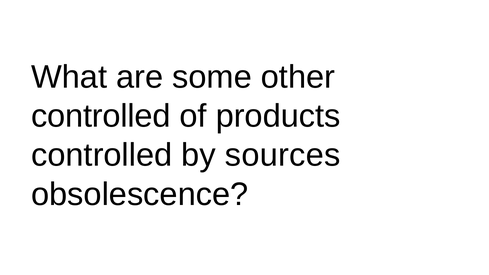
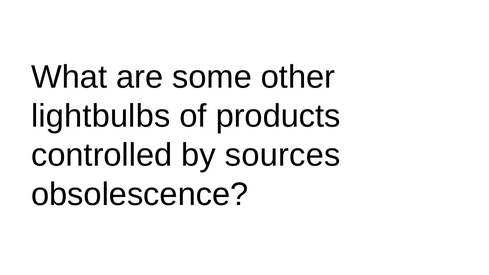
controlled: controlled -> lightbulbs (101, 116)
